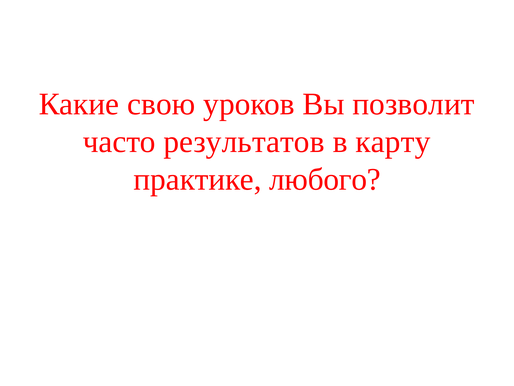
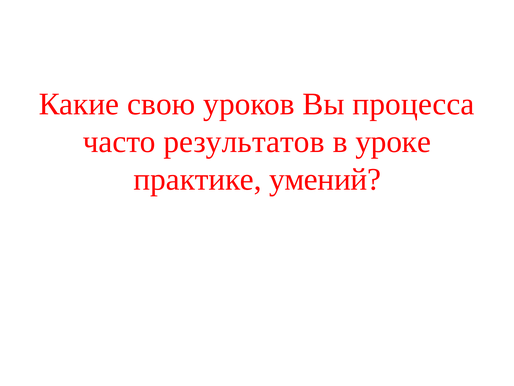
позволит: позволит -> процесса (413, 104)
карту: карту -> уроке (393, 142)
любого: любого -> умений (325, 179)
